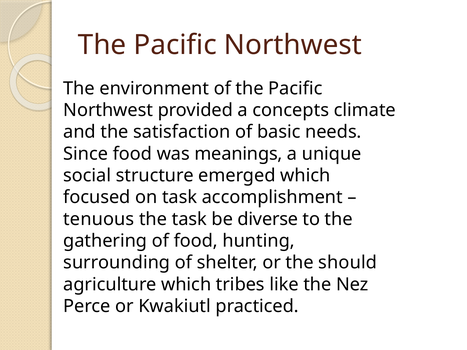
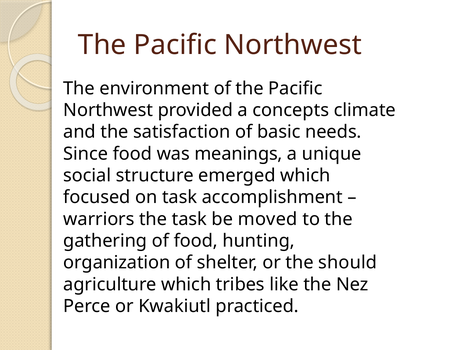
tenuous: tenuous -> warriors (99, 219)
diverse: diverse -> moved (268, 219)
surrounding: surrounding -> organization (117, 263)
